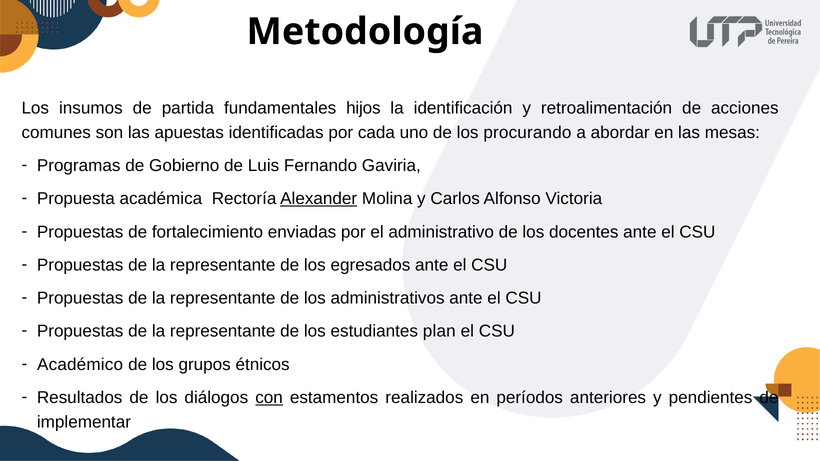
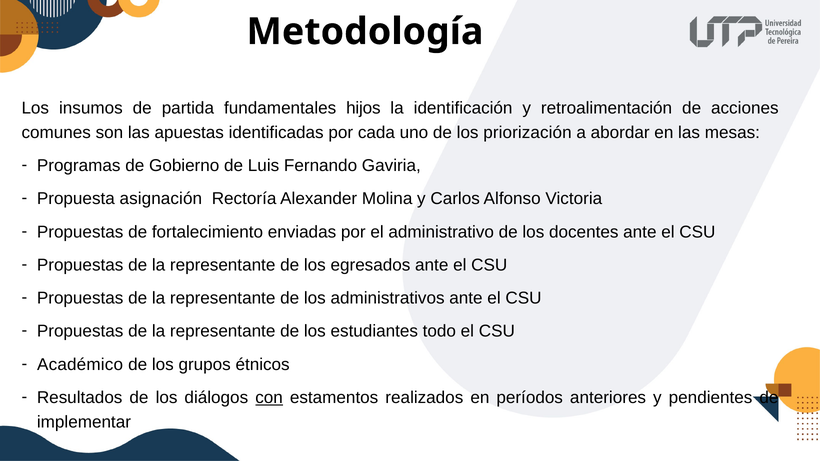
procurando: procurando -> priorización (527, 133)
académica: académica -> asignación (161, 199)
Alexander underline: present -> none (319, 199)
plan: plan -> todo (439, 331)
